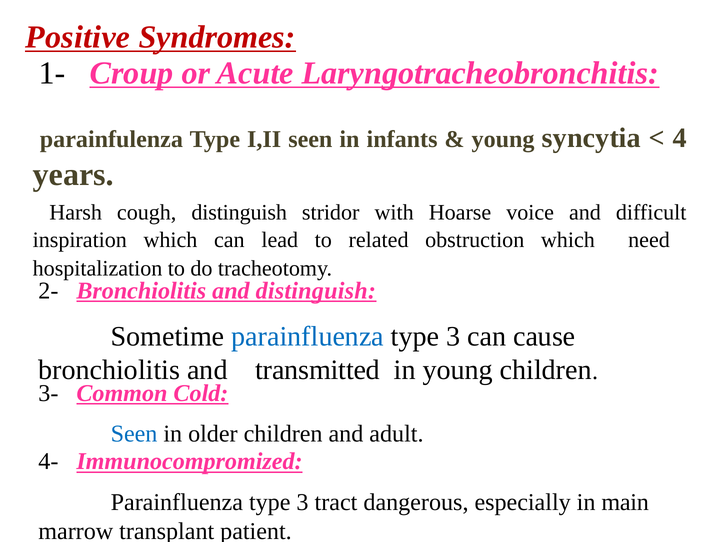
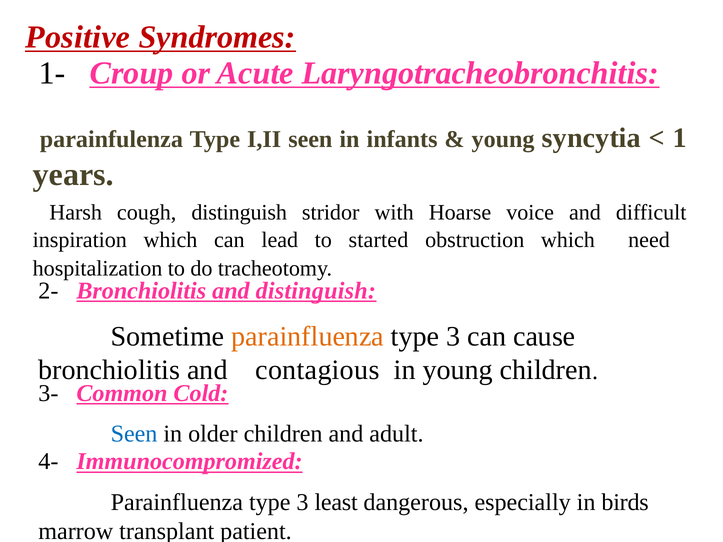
4: 4 -> 1 (680, 138)
related: related -> started (378, 240)
parainfluenza colour: blue -> orange (308, 336)
transmitted: transmitted -> contagious (317, 370)
tract: tract -> least (336, 503)
main: main -> birds (625, 503)
